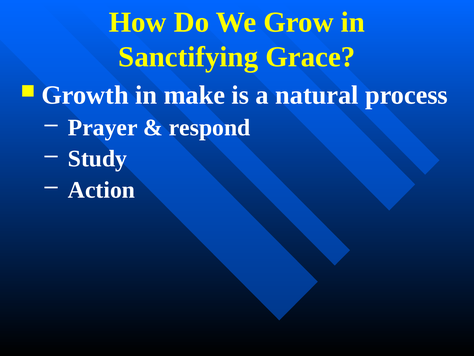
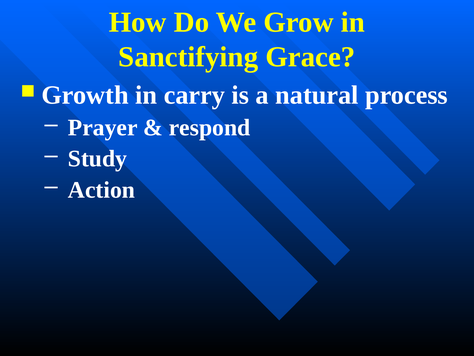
make: make -> carry (194, 95)
